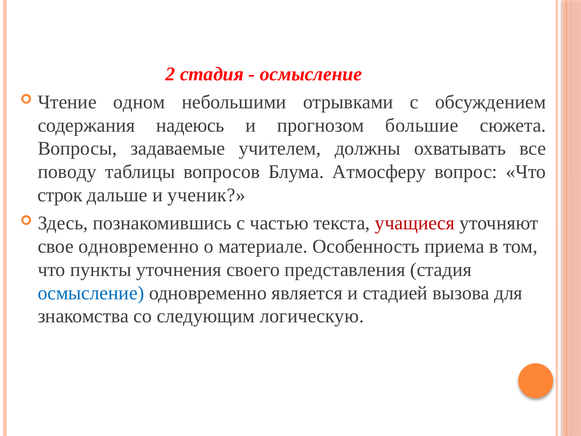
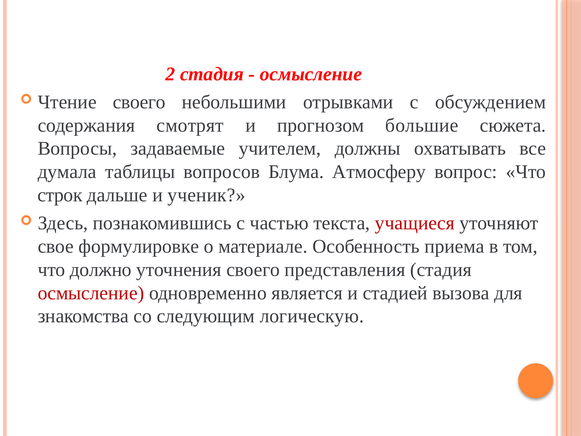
Чтение одном: одном -> своего (139, 102)
надеюсь: надеюсь -> смотрят (190, 125)
поводу: поводу -> думала (67, 172)
свое одновременно: одновременно -> формулировке (139, 246)
пункты: пункты -> должно (101, 270)
осмысление colour: blue -> red (91, 293)
